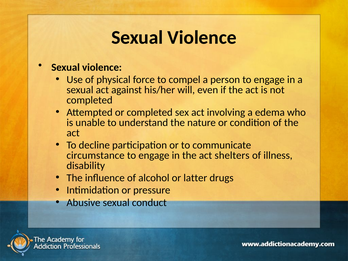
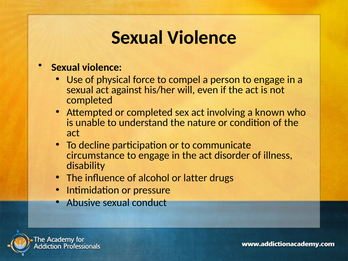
edema: edema -> known (270, 112)
shelters: shelters -> disorder (232, 155)
